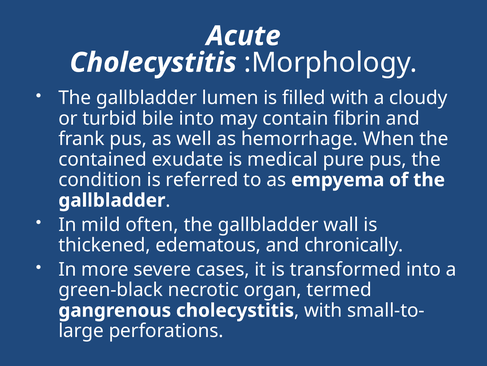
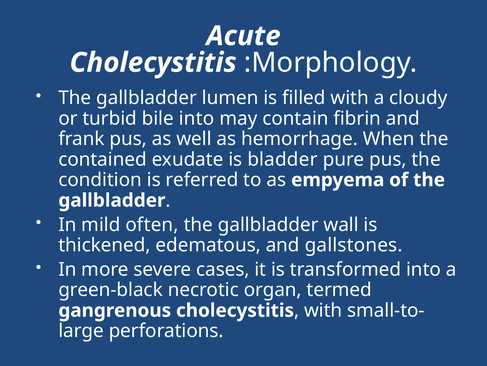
medical: medical -> bladder (282, 159)
chronically: chronically -> gallstones (354, 245)
